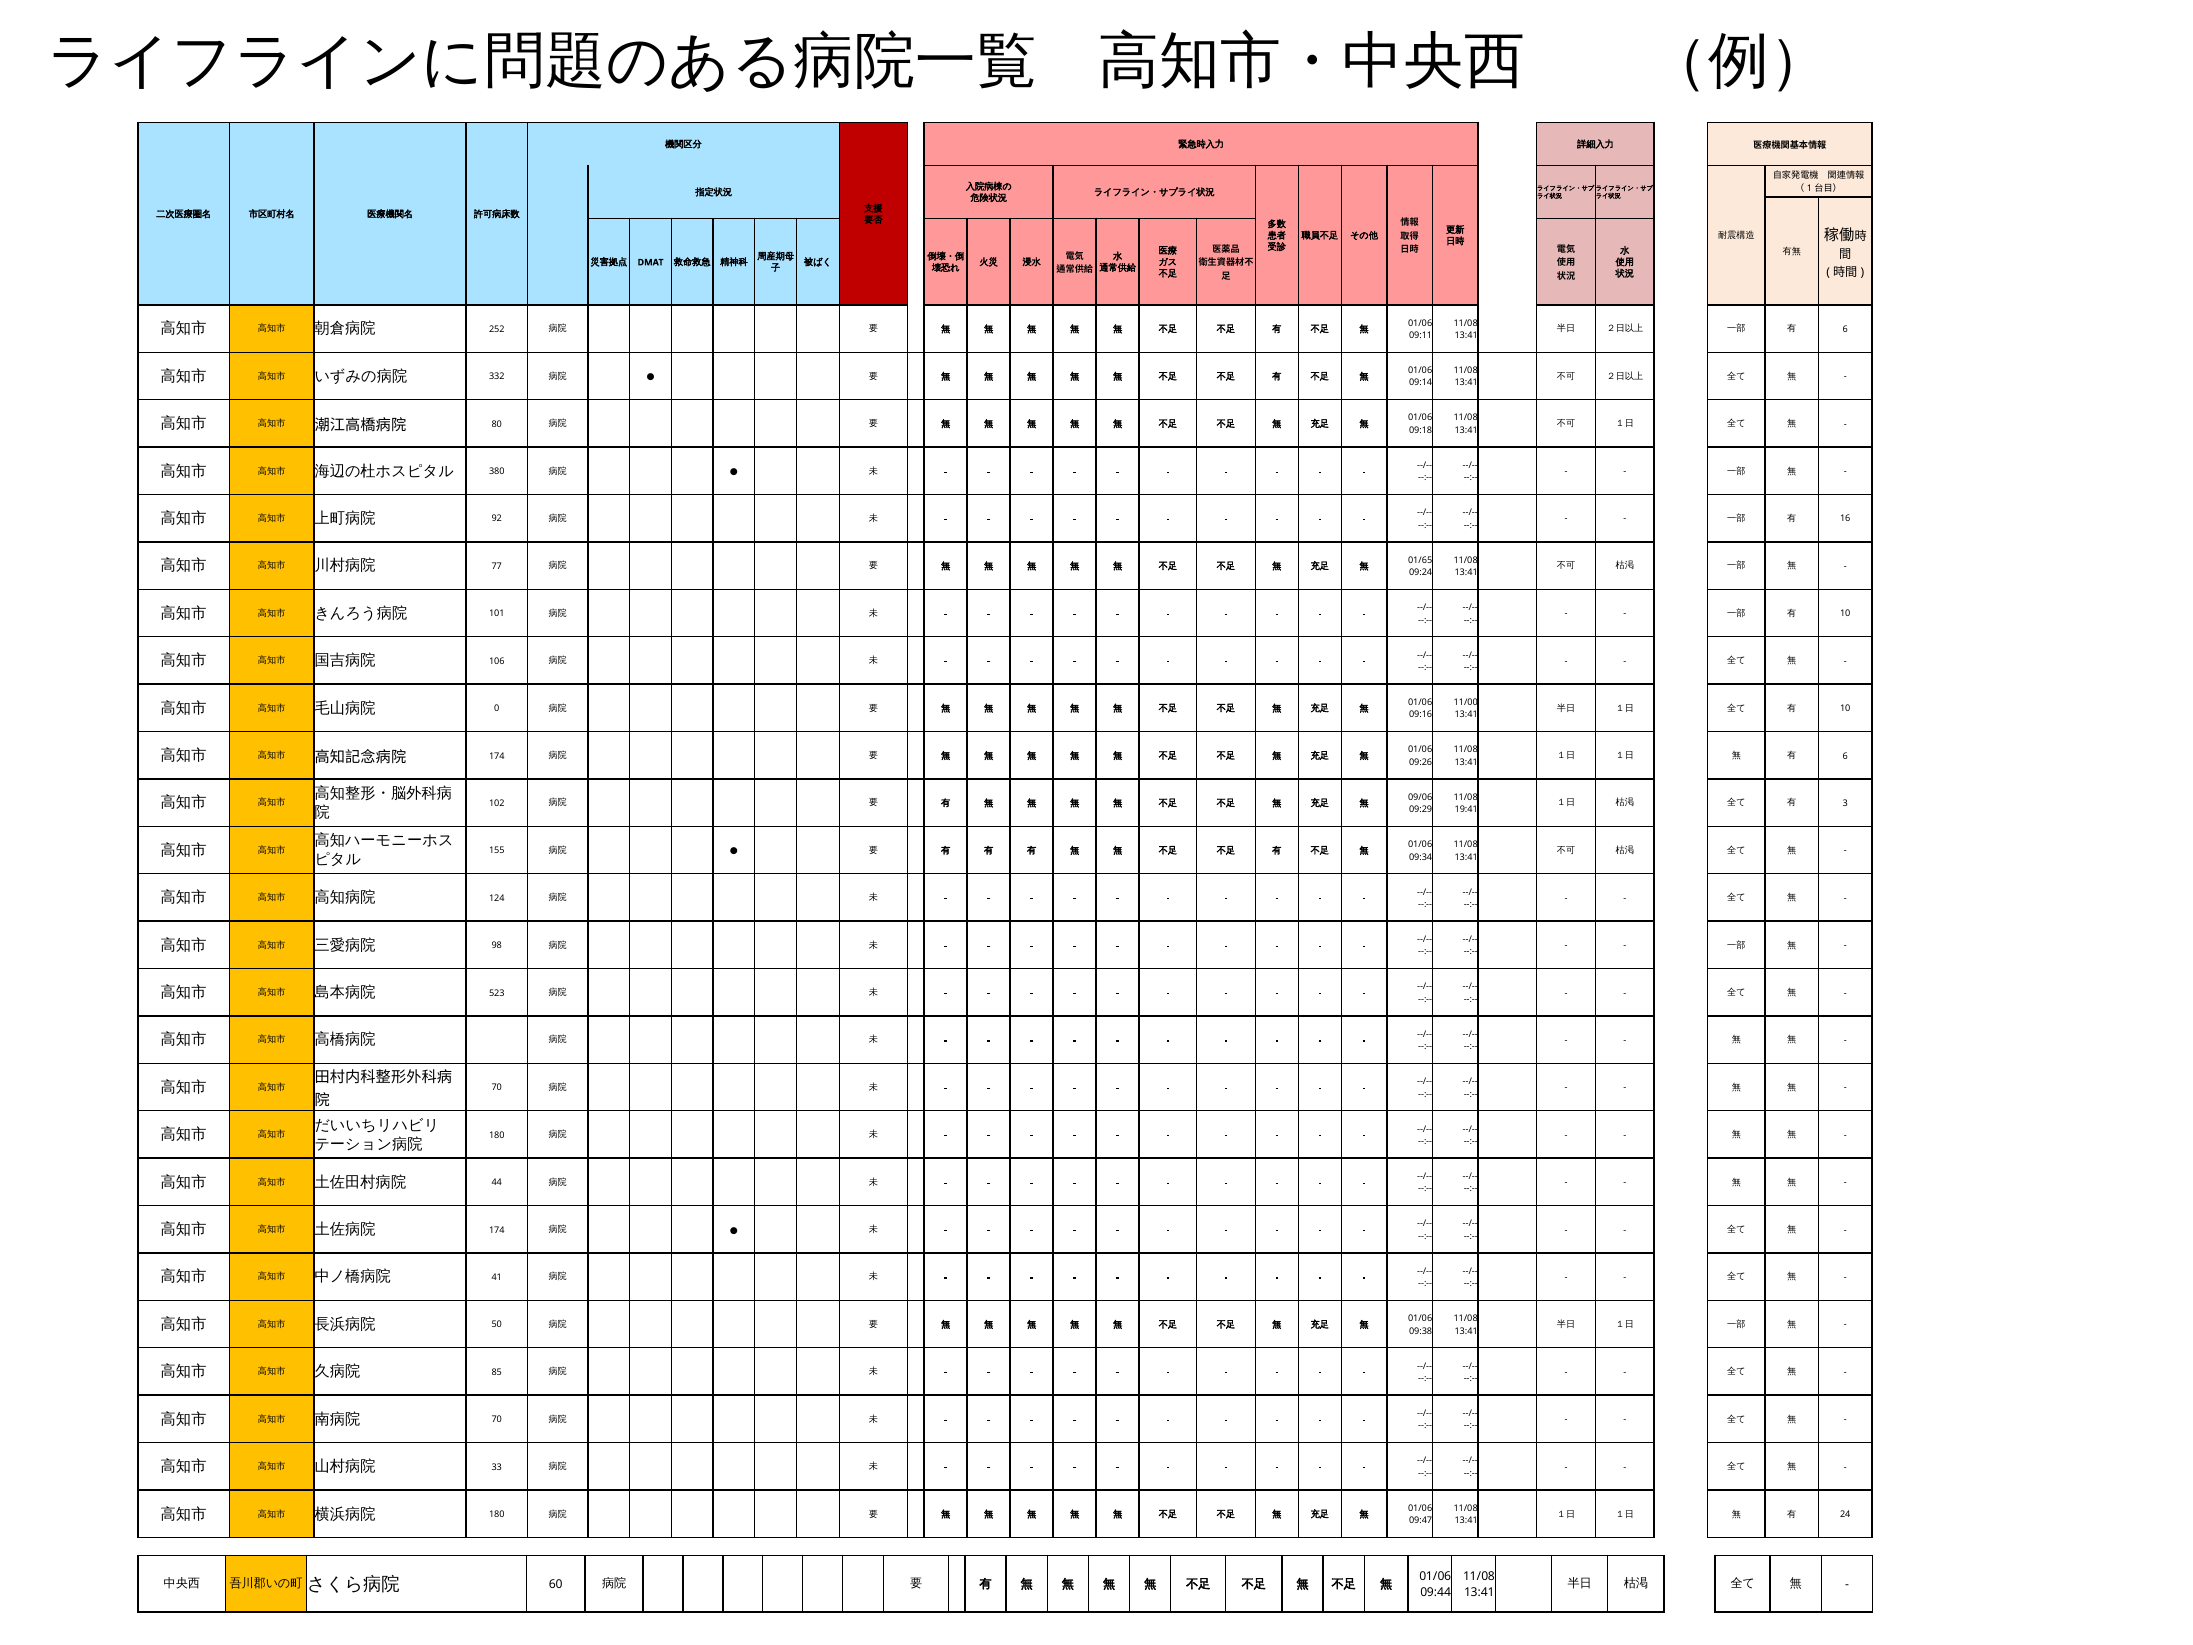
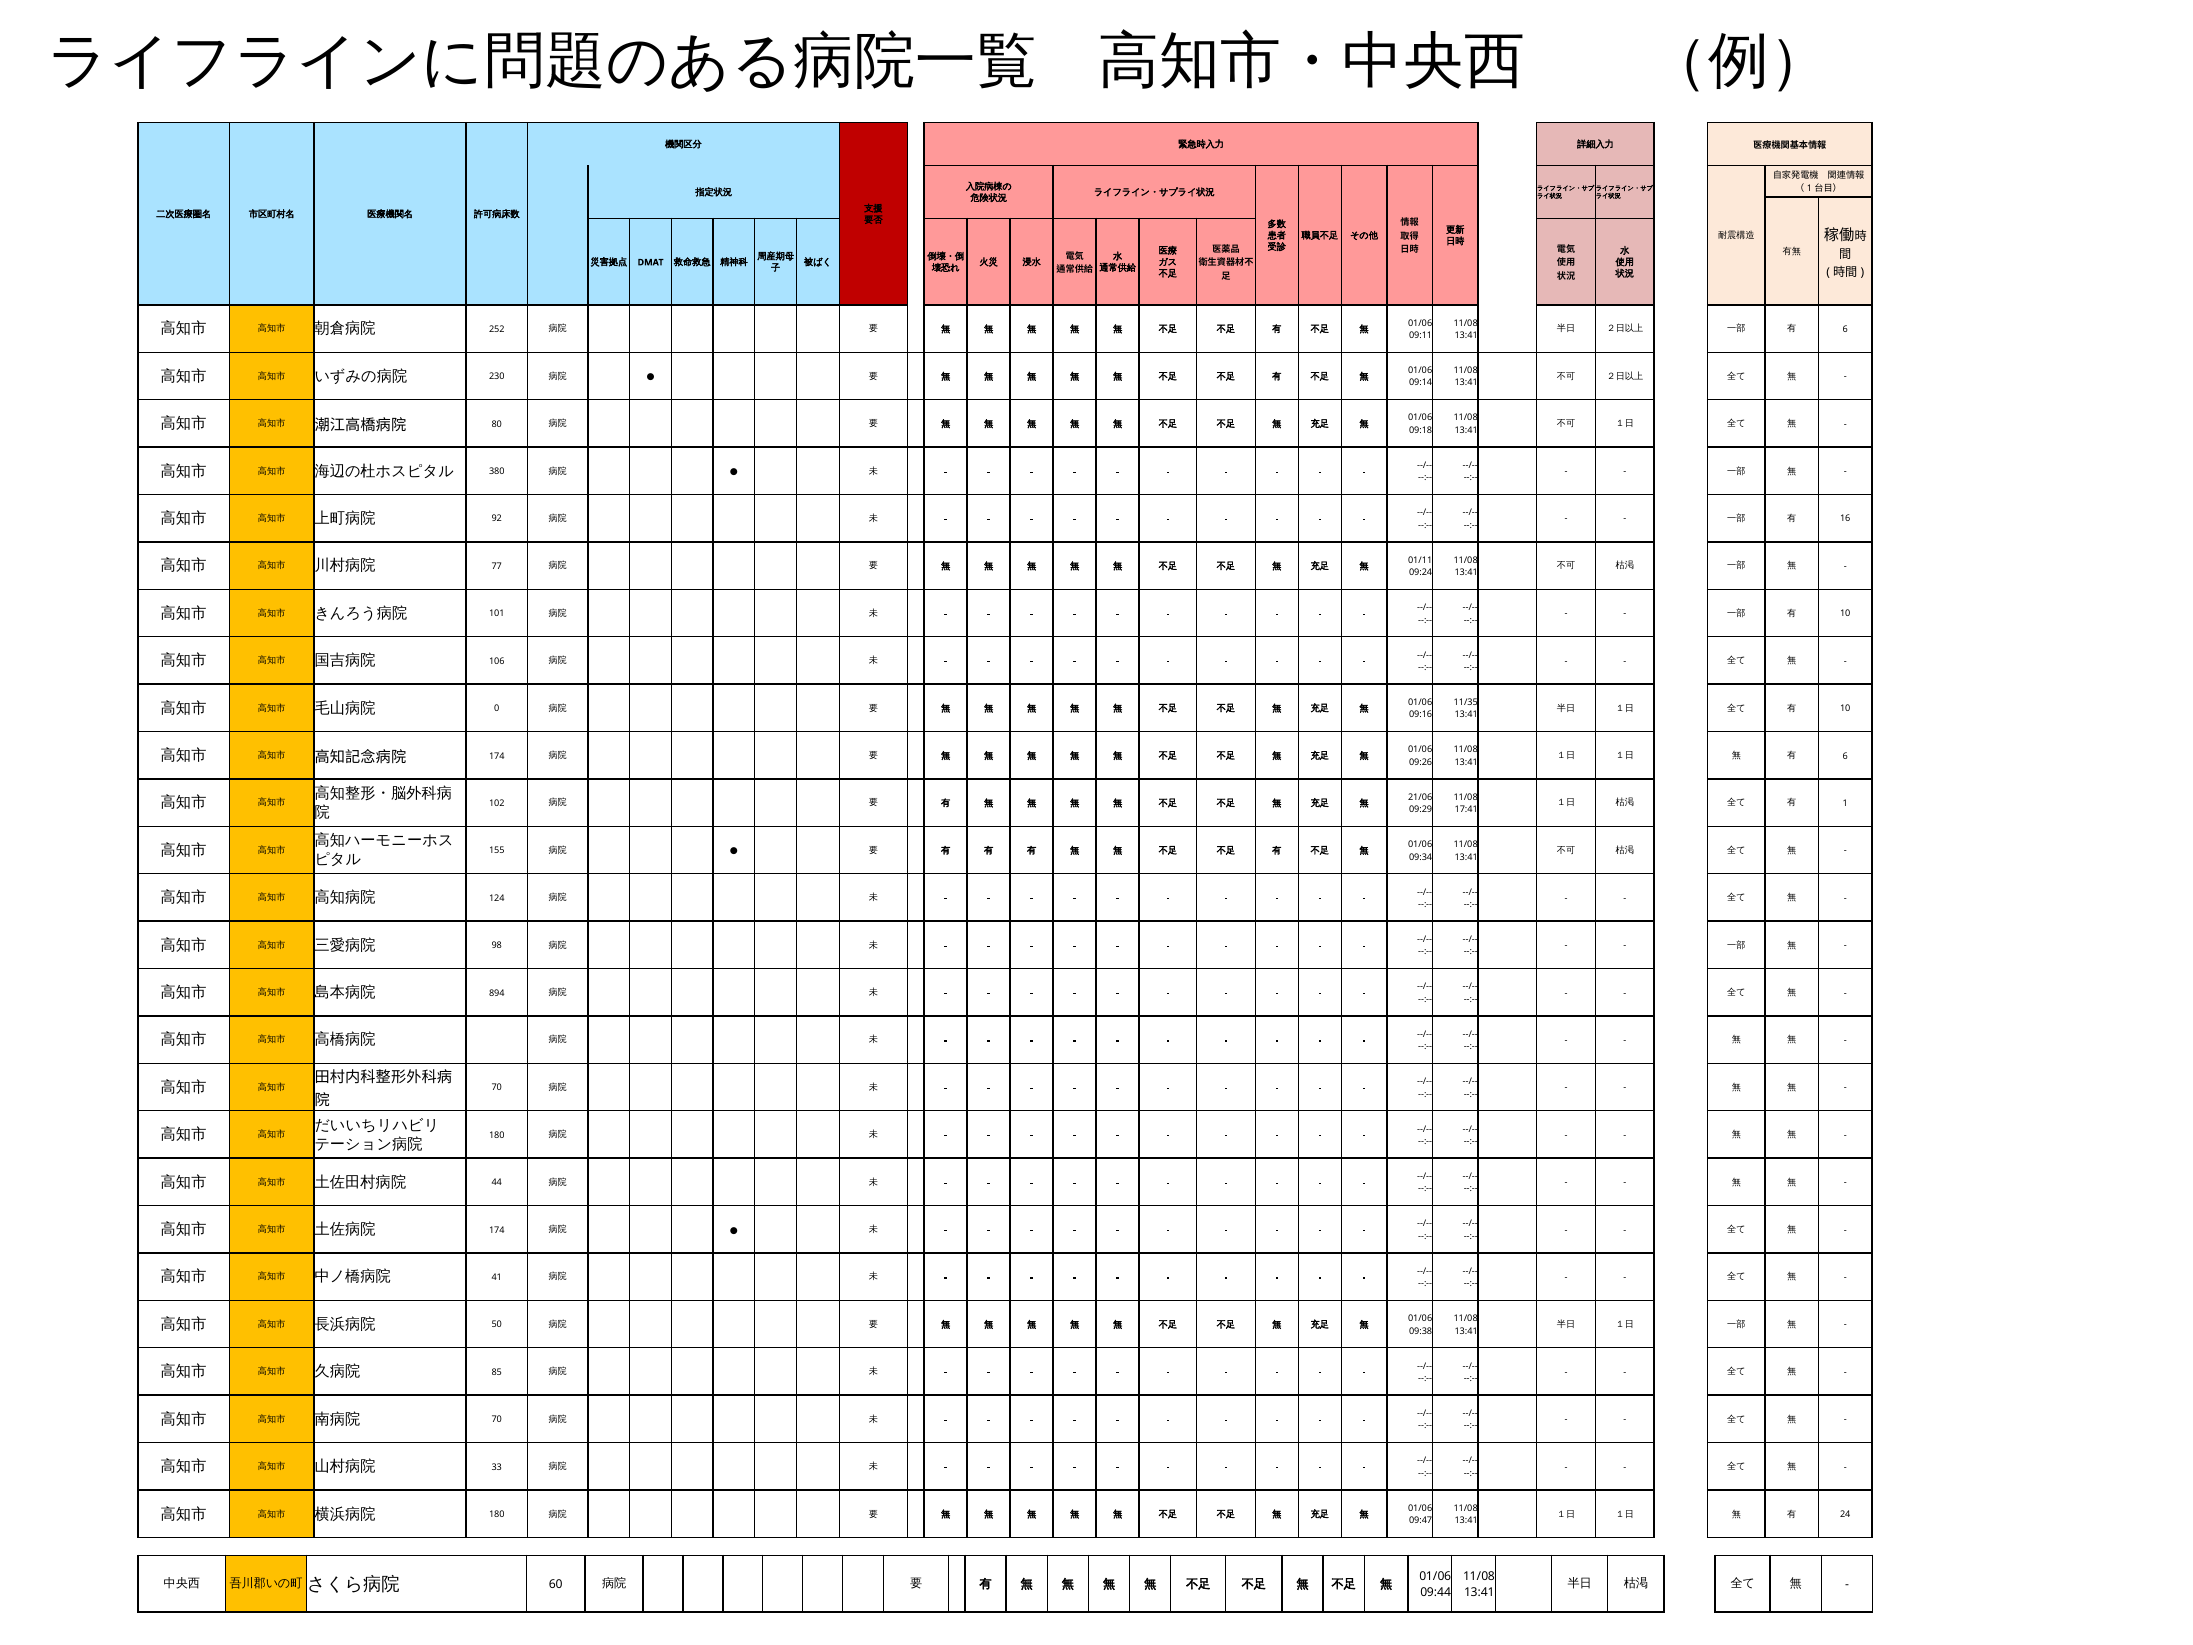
332: 332 -> 230 (497, 377)
01/65: 01/65 -> 01/11 (1420, 560)
11/00: 11/00 -> 11/35 (1466, 702)
09/06: 09/06 -> 21/06 (1420, 797)
3: 3 -> 1 (1845, 803)
19:41: 19:41 -> 17:41 (1466, 810)
523: 523 -> 894 (497, 993)
